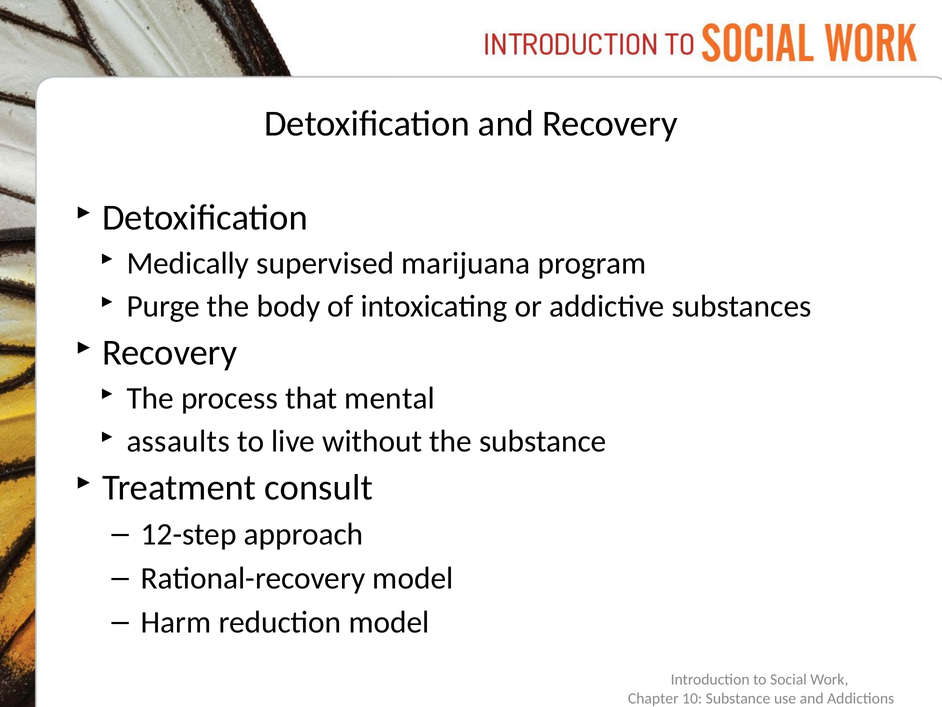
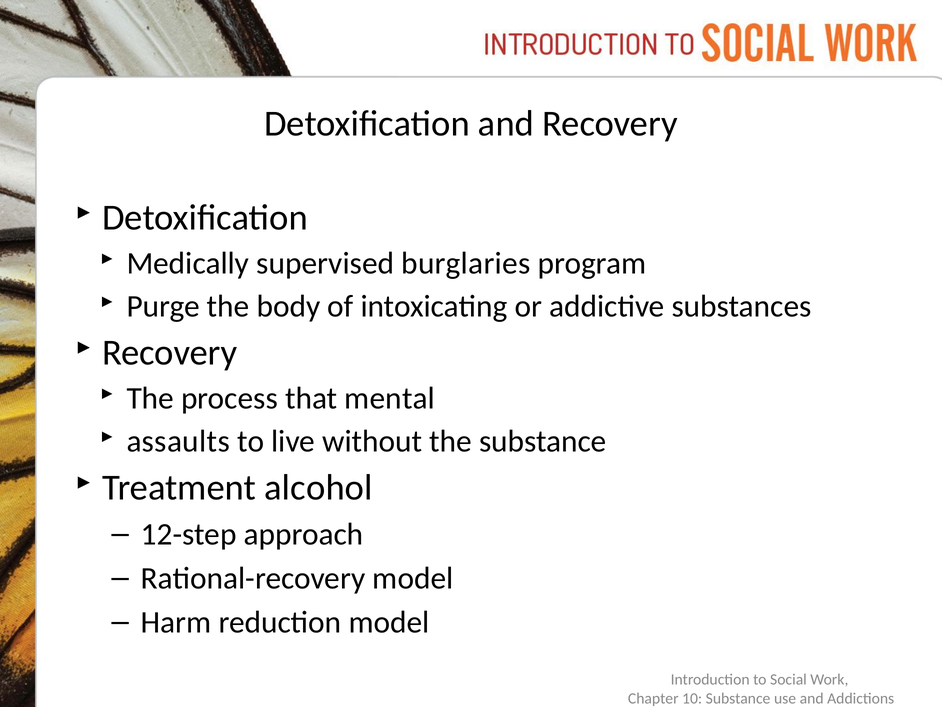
marijuana: marijuana -> burglaries (466, 263)
consult: consult -> alcohol (318, 487)
